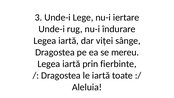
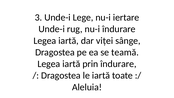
mereu: mereu -> teamă (125, 52)
prin fierbinte: fierbinte -> îndurare (118, 64)
